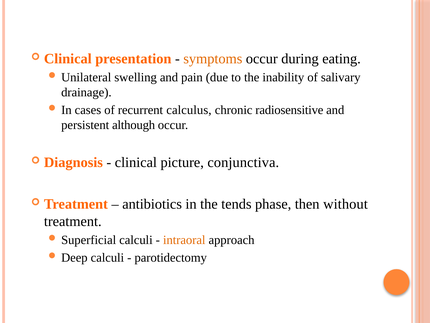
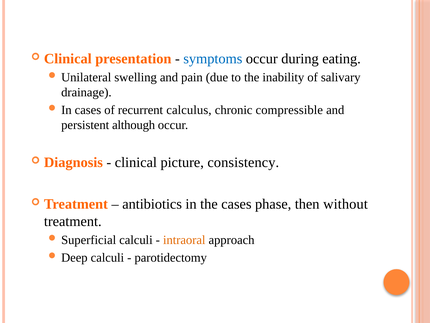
symptoms colour: orange -> blue (213, 59)
radiosensitive: radiosensitive -> compressible (289, 110)
conjunctiva: conjunctiva -> consistency (243, 162)
the tends: tends -> cases (236, 204)
